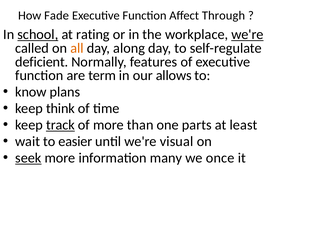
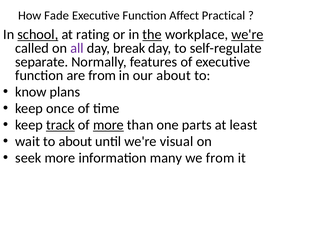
Through: Through -> Practical (224, 16)
the underline: none -> present (152, 35)
all colour: orange -> purple (77, 48)
along: along -> break (129, 48)
deficient: deficient -> separate (42, 62)
are term: term -> from (102, 75)
our allows: allows -> about (174, 75)
think: think -> once (60, 108)
more underline: none -> present (108, 125)
to easier: easier -> about (75, 141)
seek underline: present -> none (28, 158)
we once: once -> from (220, 158)
